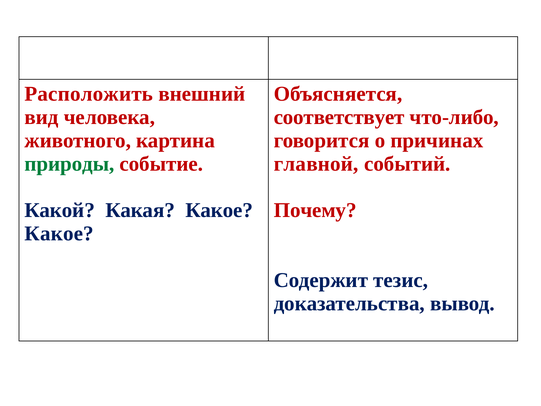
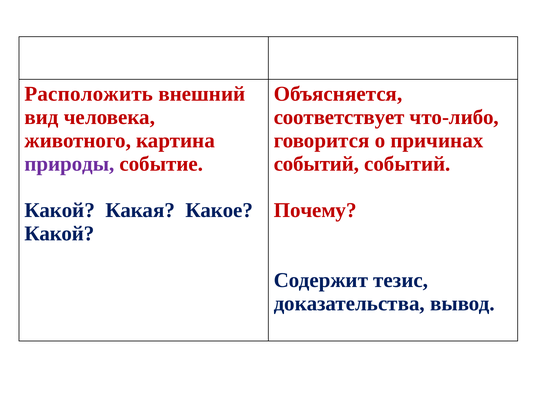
природы colour: green -> purple (69, 164)
главной: главной -> событий (316, 164)
Какое: Какое -> Какой (59, 234)
